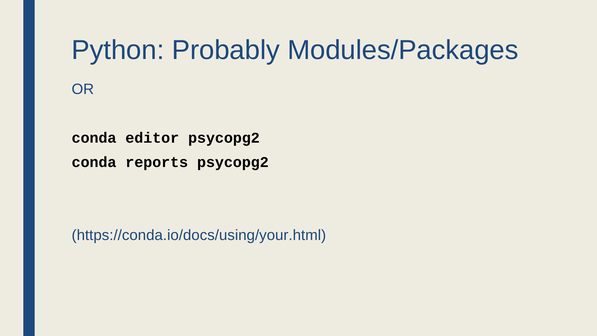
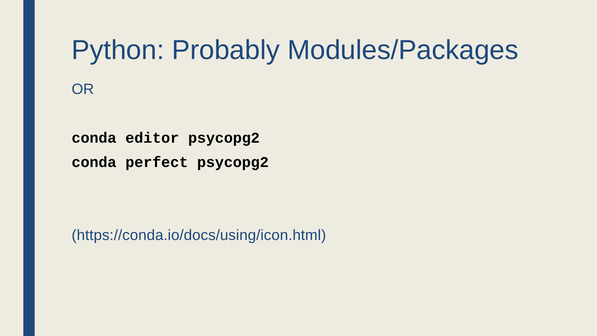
reports: reports -> perfect (157, 162)
https://conda.io/docs/using/your.html: https://conda.io/docs/using/your.html -> https://conda.io/docs/using/icon.html (199, 235)
